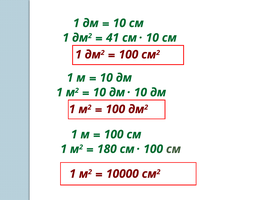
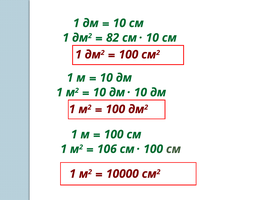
41: 41 -> 82 (113, 38)
180: 180 -> 106 (107, 149)
